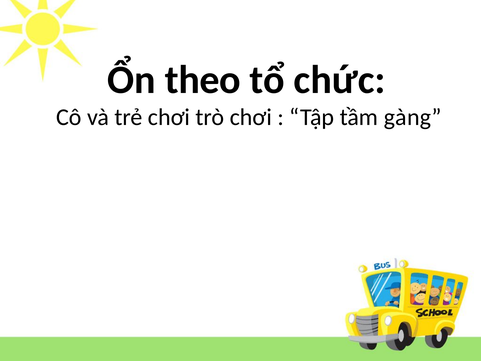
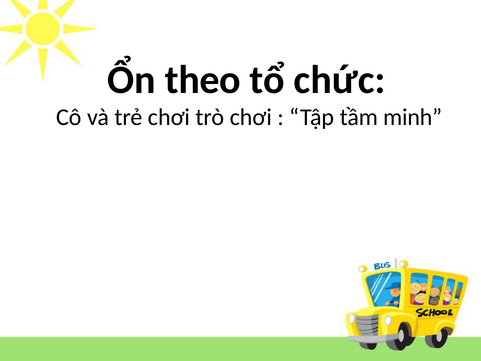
gàng: gàng -> minh (413, 117)
